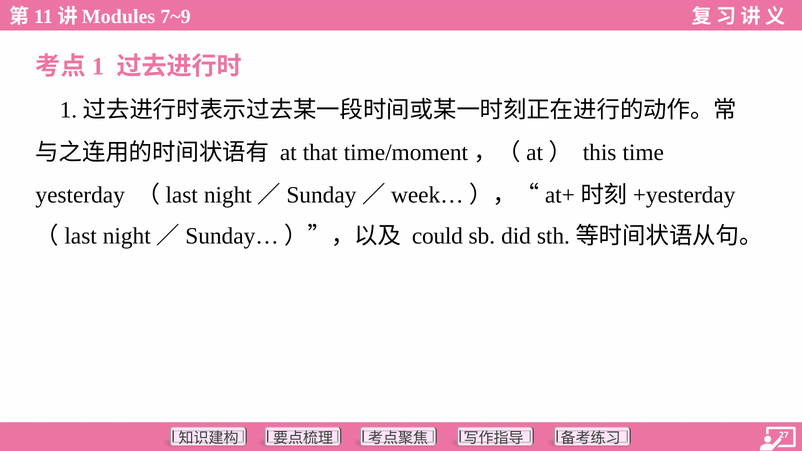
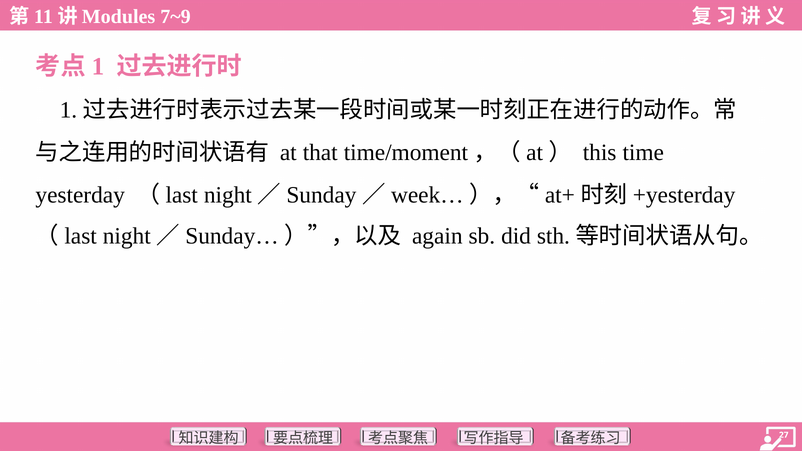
could: could -> again (437, 236)
